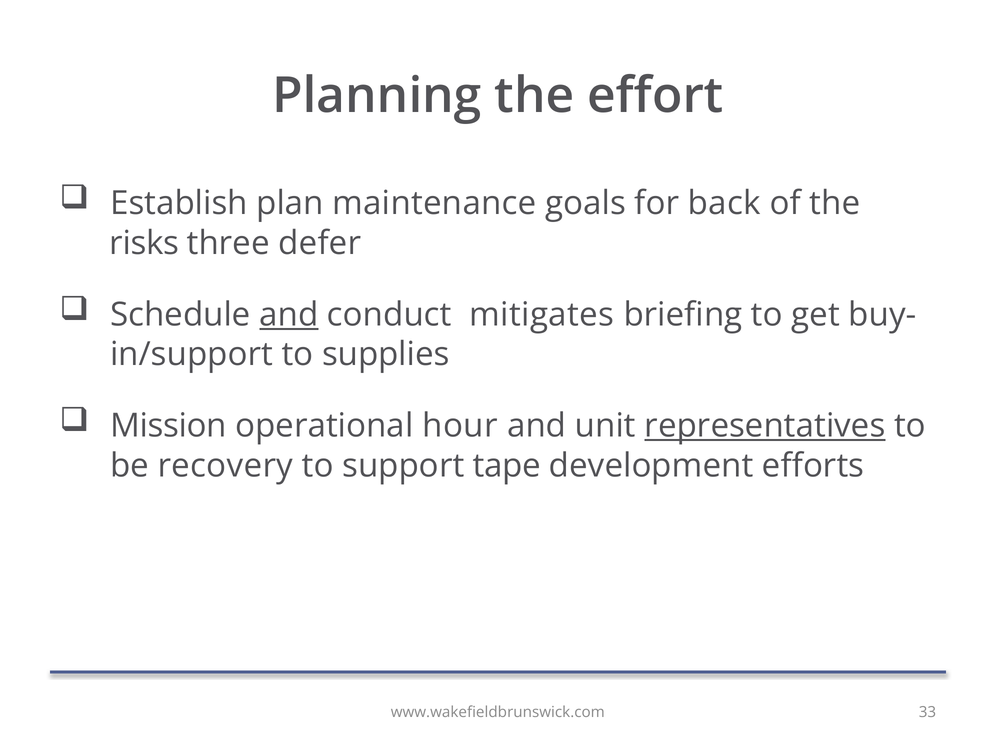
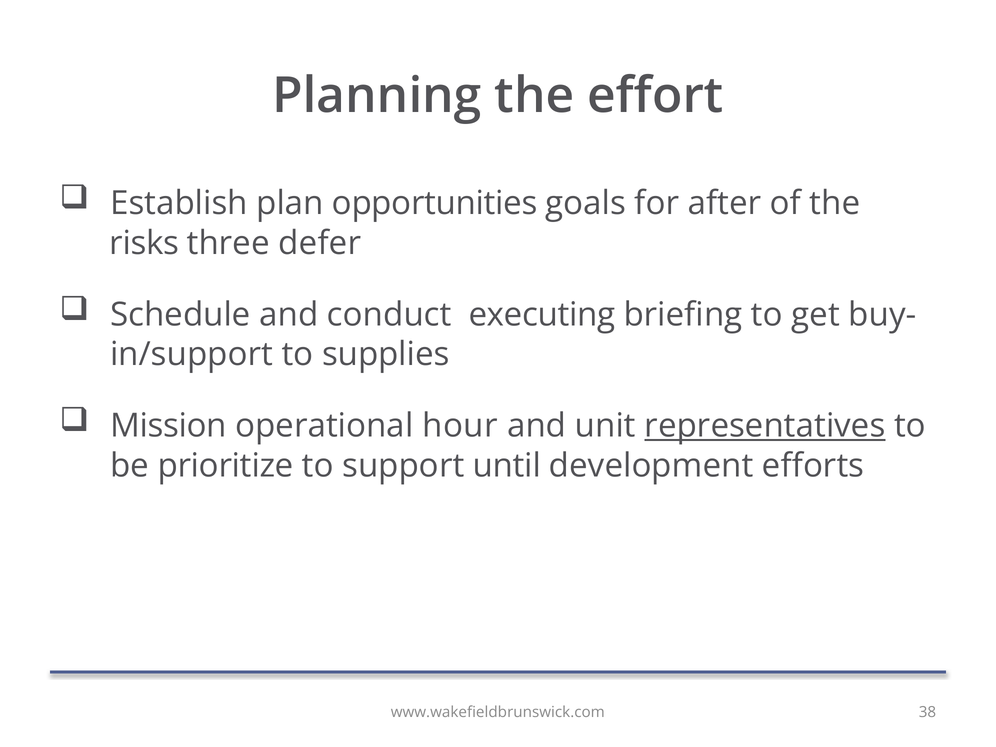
maintenance: maintenance -> opportunities (435, 203)
back: back -> after (725, 203)
and underline: present -> none (289, 315)
mitigates: mitigates -> executing (542, 315)
recovery: recovery -> prioritize (226, 466)
tape: tape -> until (507, 466)
33: 33 -> 38 (927, 712)
